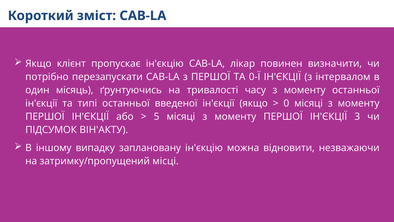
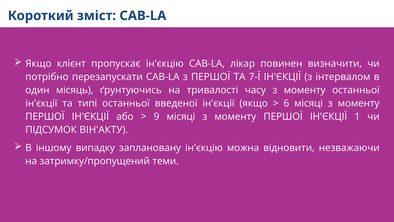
0-Ї: 0-Ї -> 7-Ї (255, 77)
0: 0 -> 6 (286, 103)
5: 5 -> 9 (157, 116)
3: 3 -> 1 (357, 116)
місці: місці -> теми (166, 161)
